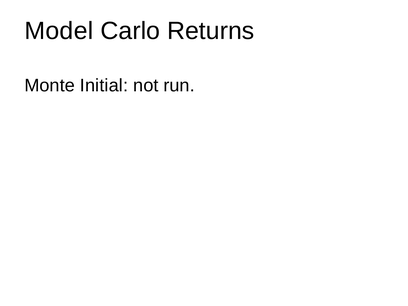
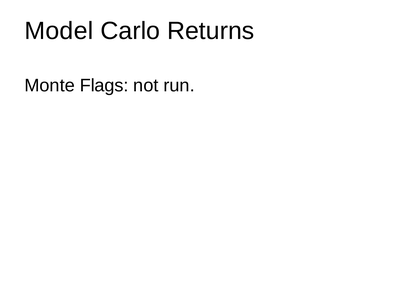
Initial: Initial -> Flags (104, 86)
